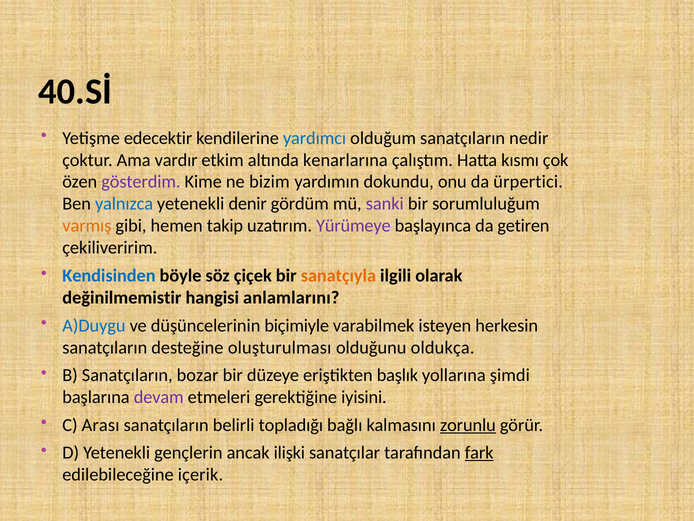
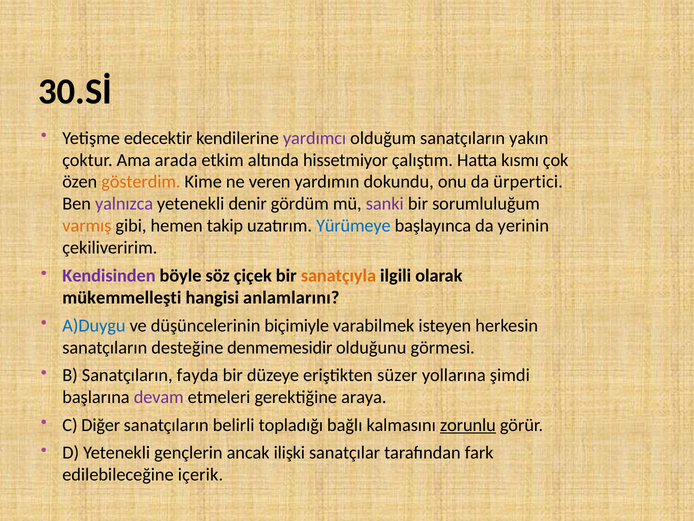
40.Sİ: 40.Sİ -> 30.Sİ (75, 92)
yardımcı colour: blue -> purple (315, 138)
nedir: nedir -> yakın (529, 138)
vardır: vardır -> arada (176, 160)
kenarlarına: kenarlarına -> hissetmiyor (345, 160)
gösterdim colour: purple -> orange (141, 182)
bizim: bizim -> veren (270, 182)
yalnızca colour: blue -> purple (124, 204)
Yürümeye colour: purple -> blue (353, 226)
getiren: getiren -> yerinin (523, 226)
Kendisinden colour: blue -> purple (109, 275)
değinilmemistir: değinilmemistir -> mükemmelleşti (122, 297)
oluşturulması: oluşturulması -> denmemesidir (280, 347)
oldukça: oldukça -> görmesi (443, 347)
bozar: bozar -> fayda (198, 375)
başlık: başlık -> süzer (397, 375)
iyisini: iyisini -> araya (364, 397)
Arası: Arası -> Diğer (101, 425)
fark underline: present -> none (479, 452)
